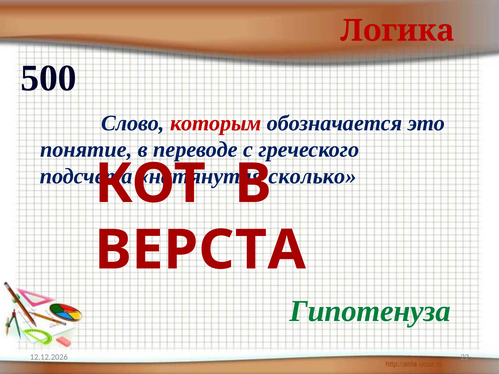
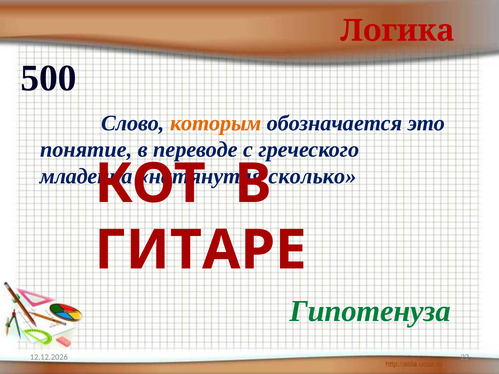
которым colour: red -> orange (216, 123)
подсчета: подсчета -> младенца (86, 176)
ВЕРСТА: ВЕРСТА -> ГИТАРЕ (200, 250)
